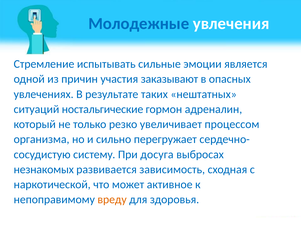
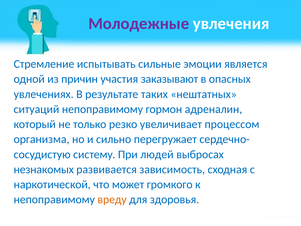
Молодежные colour: blue -> purple (139, 24)
ситуаций ностальгические: ностальгические -> непоправимому (102, 109)
досуга: досуга -> людей (157, 154)
активное: активное -> громкого (170, 184)
